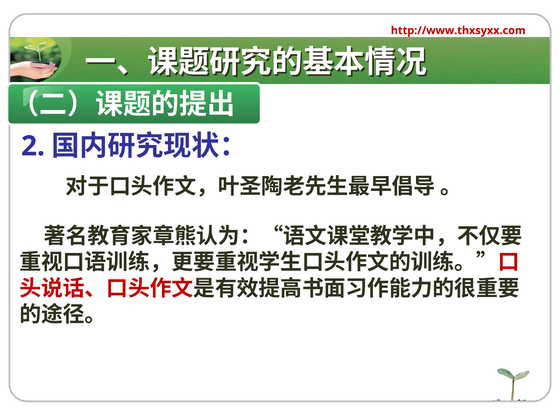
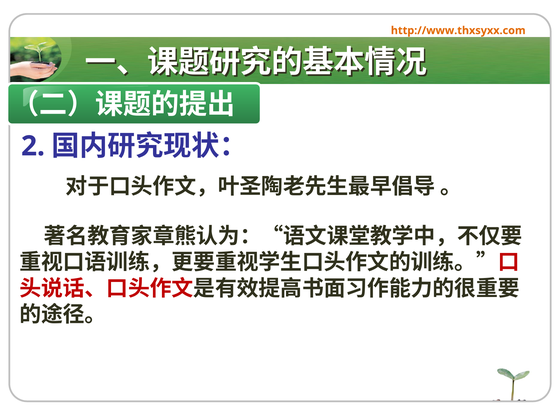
http://www.thxsyxx.com colour: red -> orange (458, 31)
